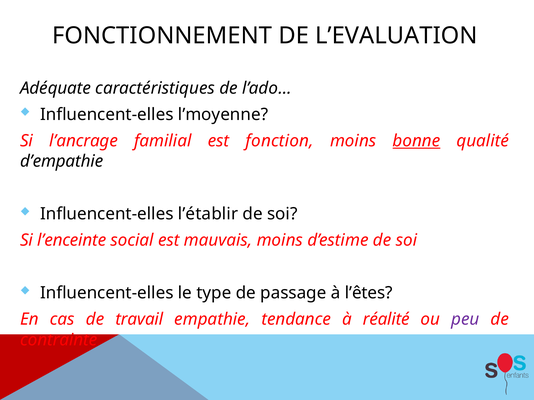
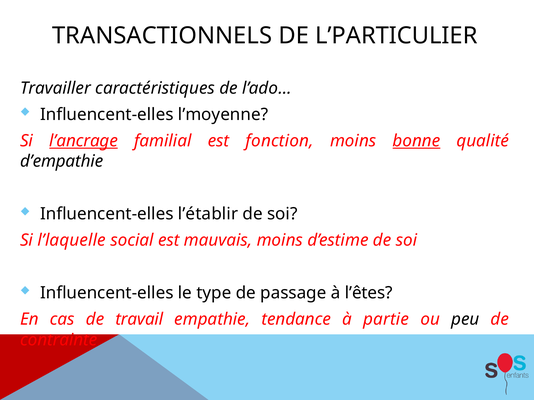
FONCTIONNEMENT: FONCTIONNEMENT -> TRANSACTIONNELS (162, 36)
L’EVALUATION: L’EVALUATION -> L’PARTICULIER (396, 36)
Adéquate: Adéquate -> Travailler (55, 88)
l’ancrage underline: none -> present (84, 141)
l’enceinte: l’enceinte -> l’laquelle (72, 241)
réalité: réalité -> partie (386, 320)
peu colour: purple -> black (465, 320)
